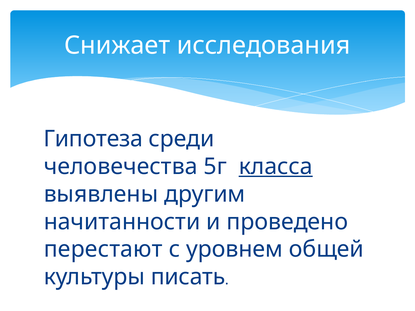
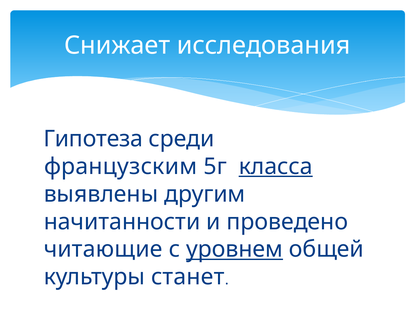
человечества: человечества -> французским (121, 167)
перестают: перестают -> читающие (103, 250)
уровнем underline: none -> present (234, 250)
писать: писать -> станет (188, 277)
